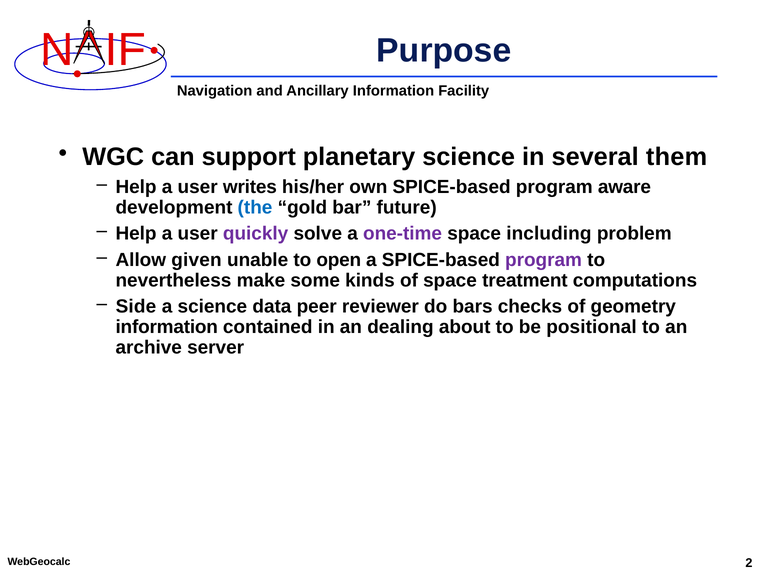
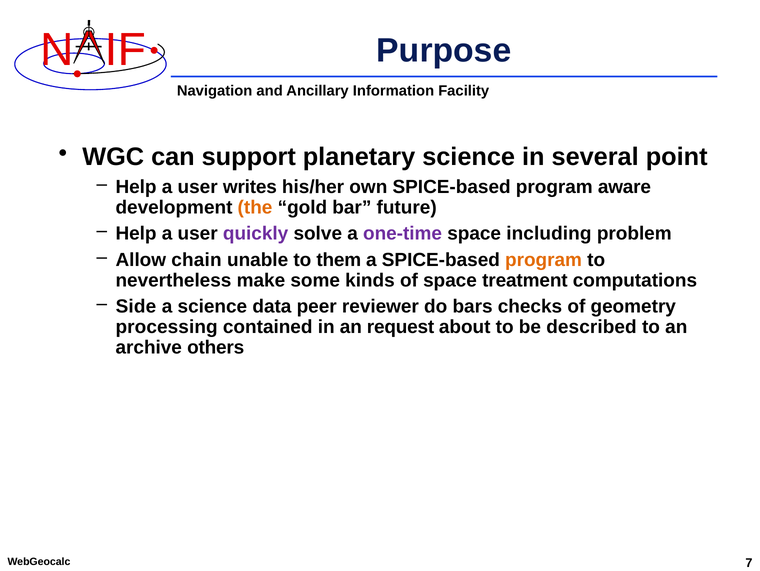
them: them -> point (677, 157)
the colour: blue -> orange (255, 207)
given: given -> chain (196, 259)
open: open -> them (339, 259)
program colour: purple -> orange (544, 259)
information: information -> processing (167, 327)
dealing: dealing -> request (401, 327)
positional: positional -> described (591, 327)
server: server -> others (216, 347)
2: 2 -> 7 (749, 563)
